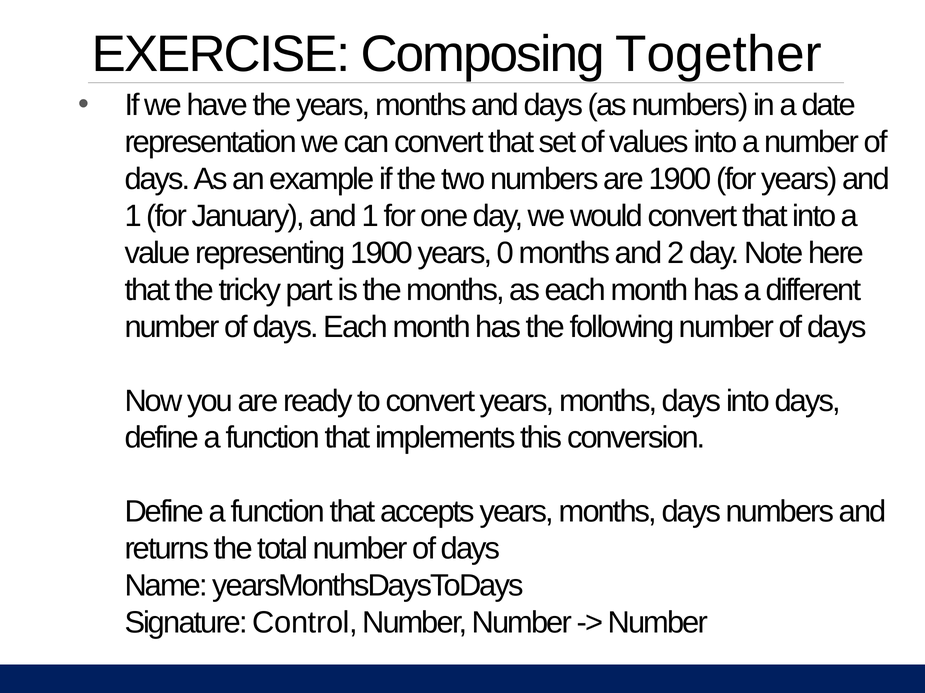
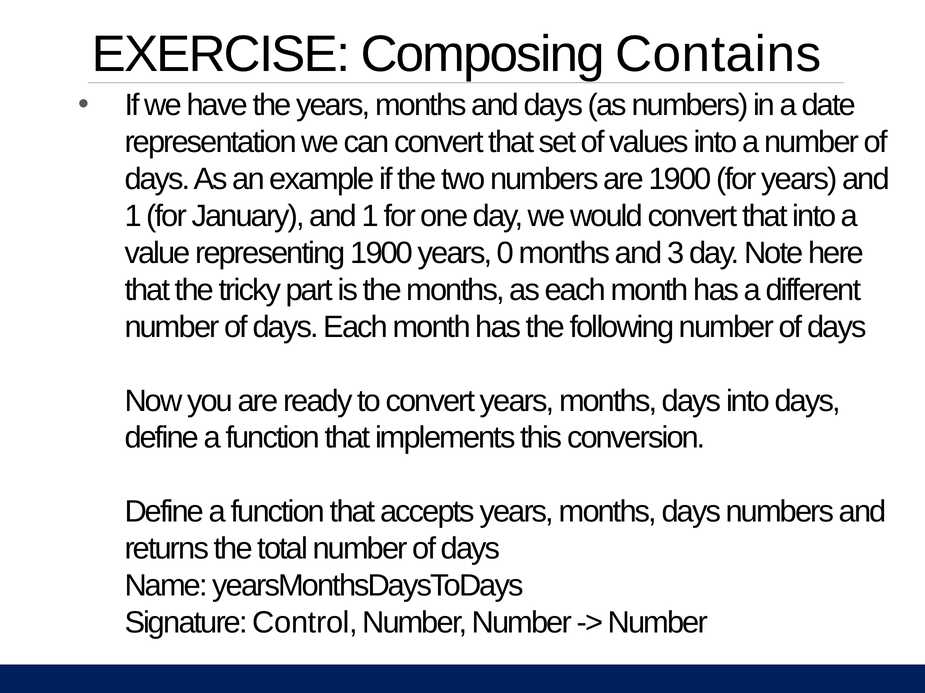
Together: Together -> Contains (718, 54)
2: 2 -> 3 (676, 253)
